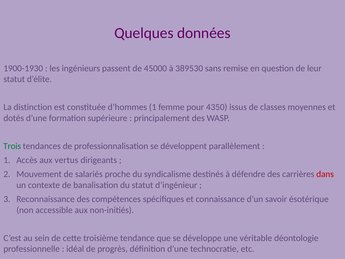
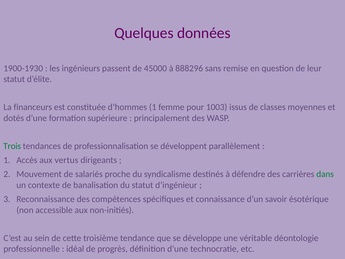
389530: 389530 -> 888296 (189, 68)
distinction: distinction -> financeurs (33, 107)
4350: 4350 -> 1003 (217, 107)
dans colour: red -> green (325, 174)
